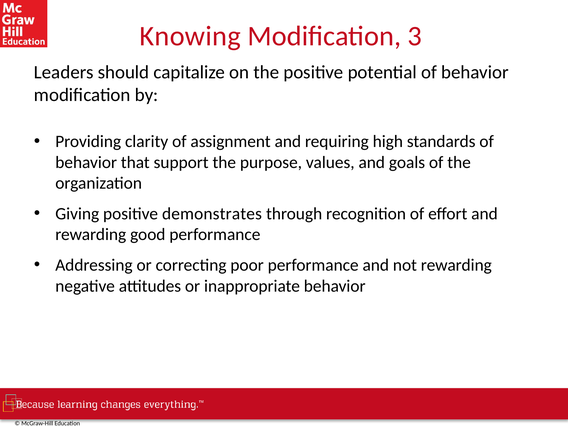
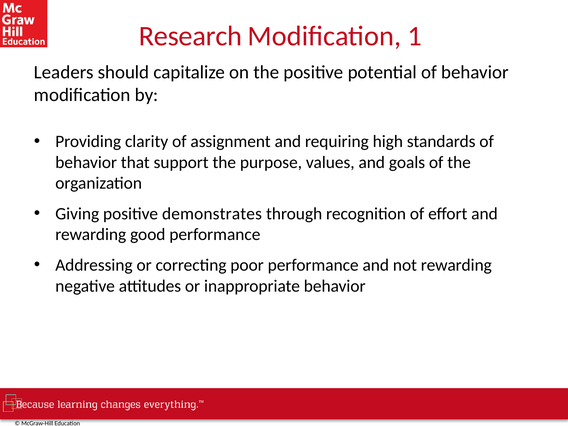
Knowing: Knowing -> Research (190, 36)
3: 3 -> 1 (415, 36)
